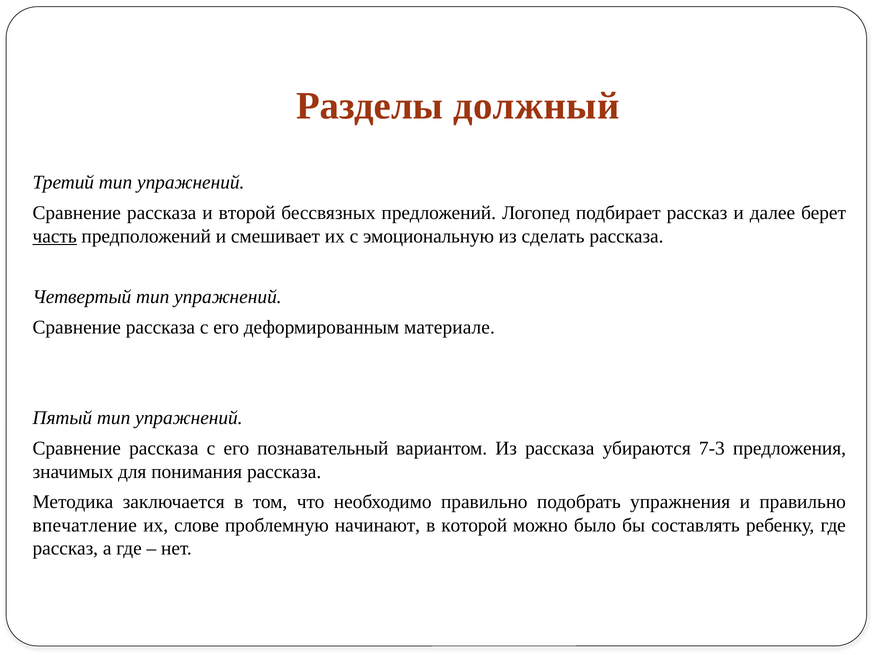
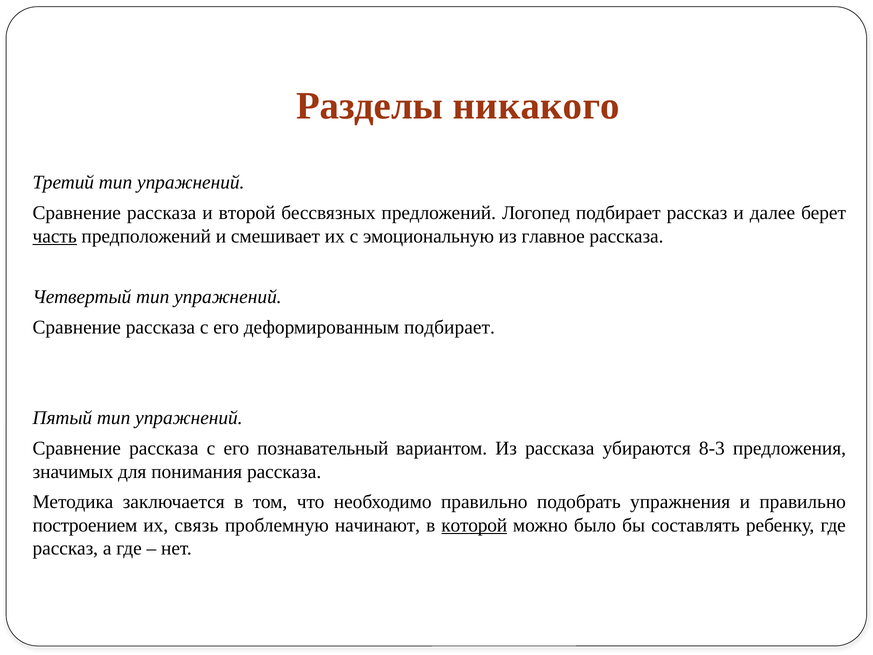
должный: должный -> никакого (536, 106)
сделать: сделать -> главное (553, 236)
деформированным материале: материале -> подбирает (450, 327)
7-3: 7-3 -> 8-3 (712, 448)
впечатление: впечатление -> построением (85, 525)
слове: слове -> связь (196, 525)
которой underline: none -> present (474, 525)
